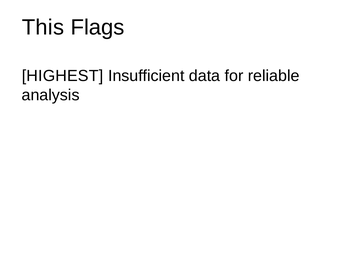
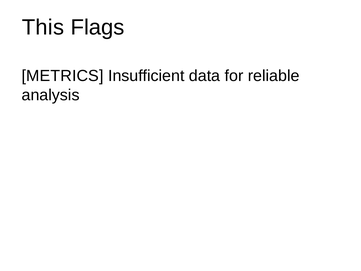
HIGHEST: HIGHEST -> METRICS (63, 76)
